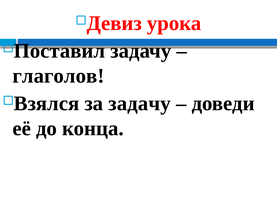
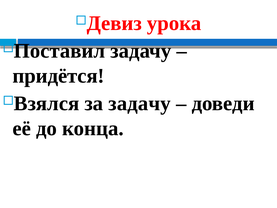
глаголов: глаголов -> придётся (58, 76)
